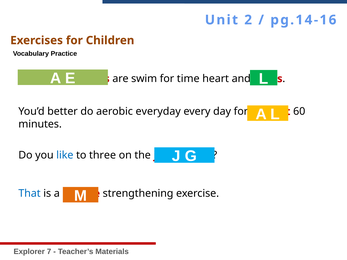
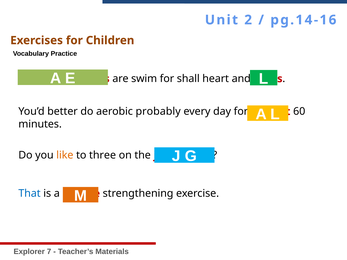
time: time -> shall (188, 79)
everyday: everyday -> probably (158, 112)
like colour: blue -> orange (65, 155)
